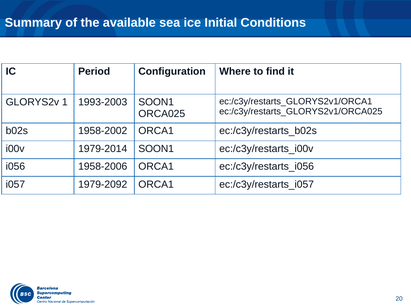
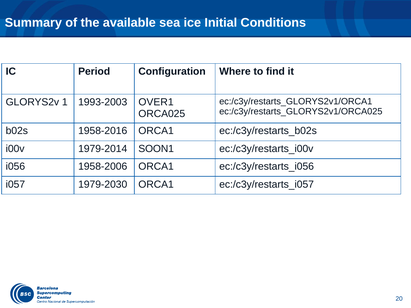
1993-2003 SOON1: SOON1 -> OVER1 (156, 102)
1958-2002: 1958-2002 -> 1958-2016 (103, 131)
1979-2092: 1979-2092 -> 1979-2030 (103, 185)
